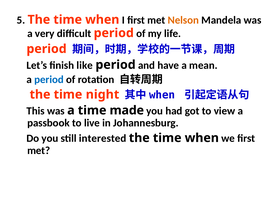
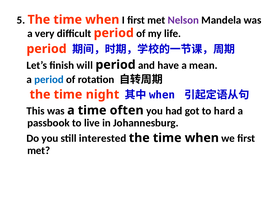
Nelson colour: orange -> purple (183, 20)
like: like -> will (85, 65)
made: made -> often (127, 110)
view: view -> hard (225, 111)
